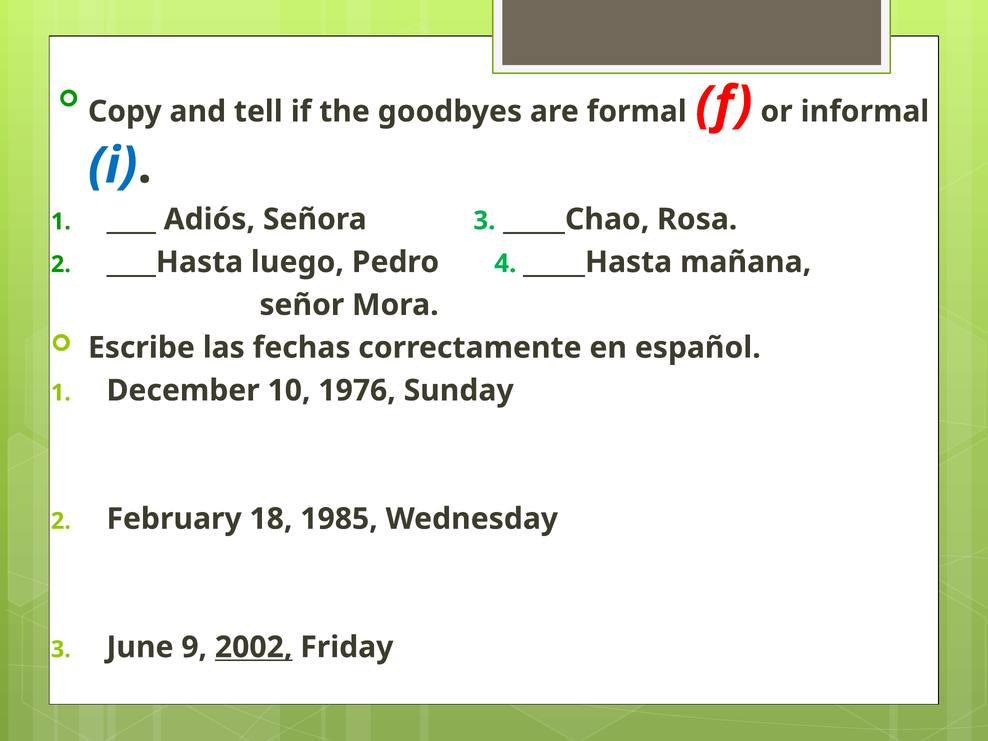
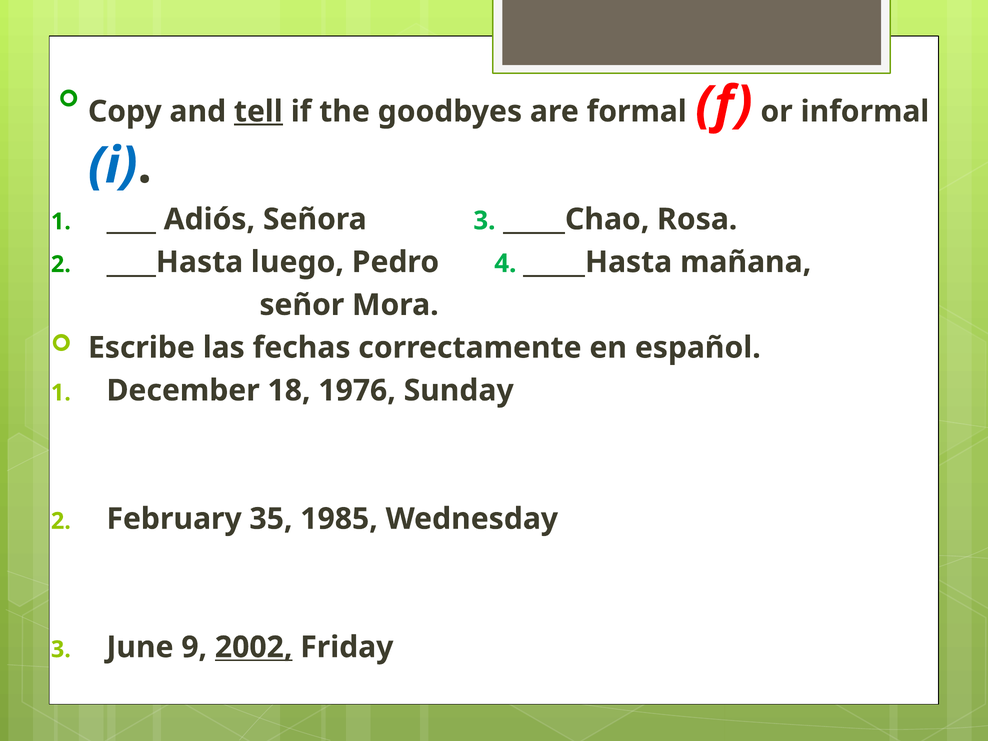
tell underline: none -> present (258, 112)
10: 10 -> 18 (289, 390)
18: 18 -> 35 (271, 519)
